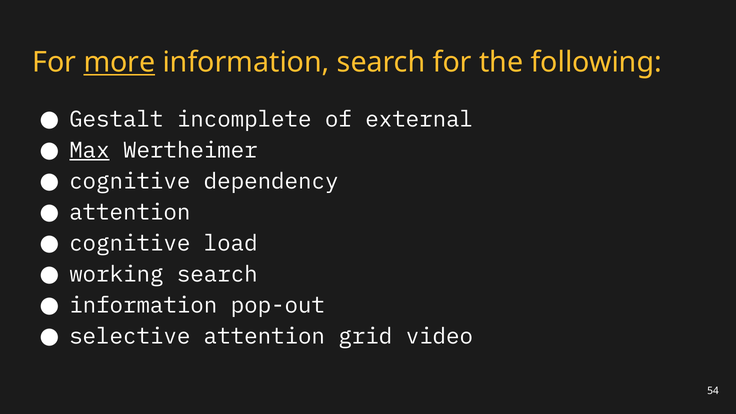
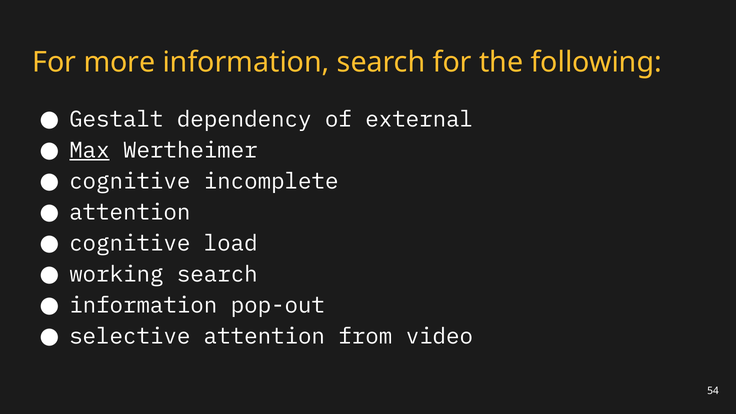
more underline: present -> none (120, 62)
incomplete: incomplete -> dependency (244, 119)
dependency: dependency -> incomplete (271, 181)
grid: grid -> from (365, 336)
